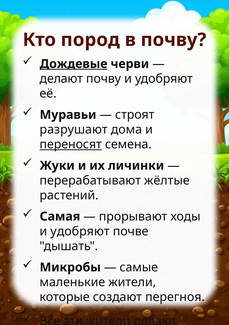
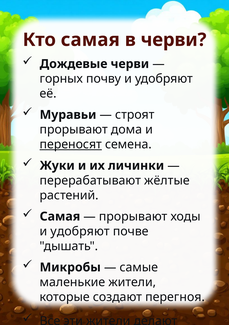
Кто пород: пород -> самая (90, 40)
в почву: почву -> черви (174, 40)
Дождевые underline: present -> none (74, 64)
делают: делают -> горных (61, 78)
разрушают: разрушают -> прорывают (74, 129)
